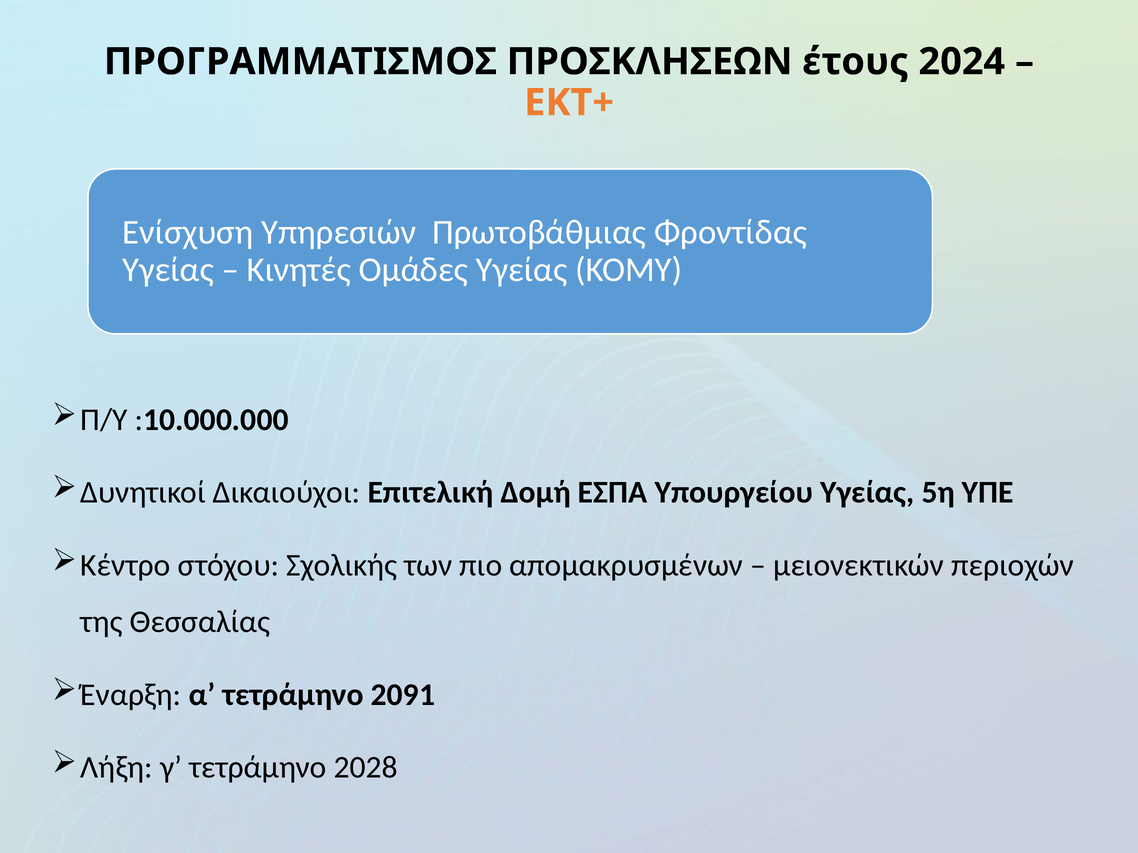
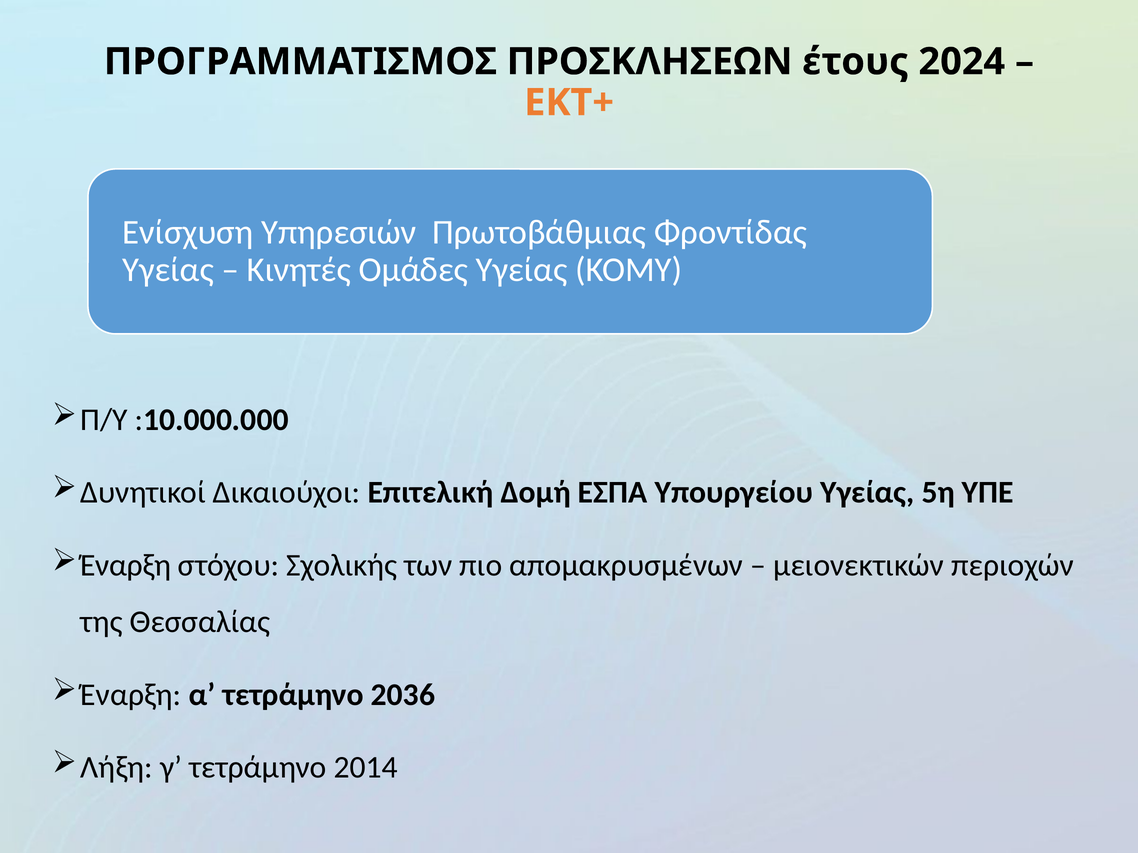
Κέντρο: Κέντρο -> Έναρξη (126, 566)
2091: 2091 -> 2036 (403, 695)
2028: 2028 -> 2014 (366, 768)
